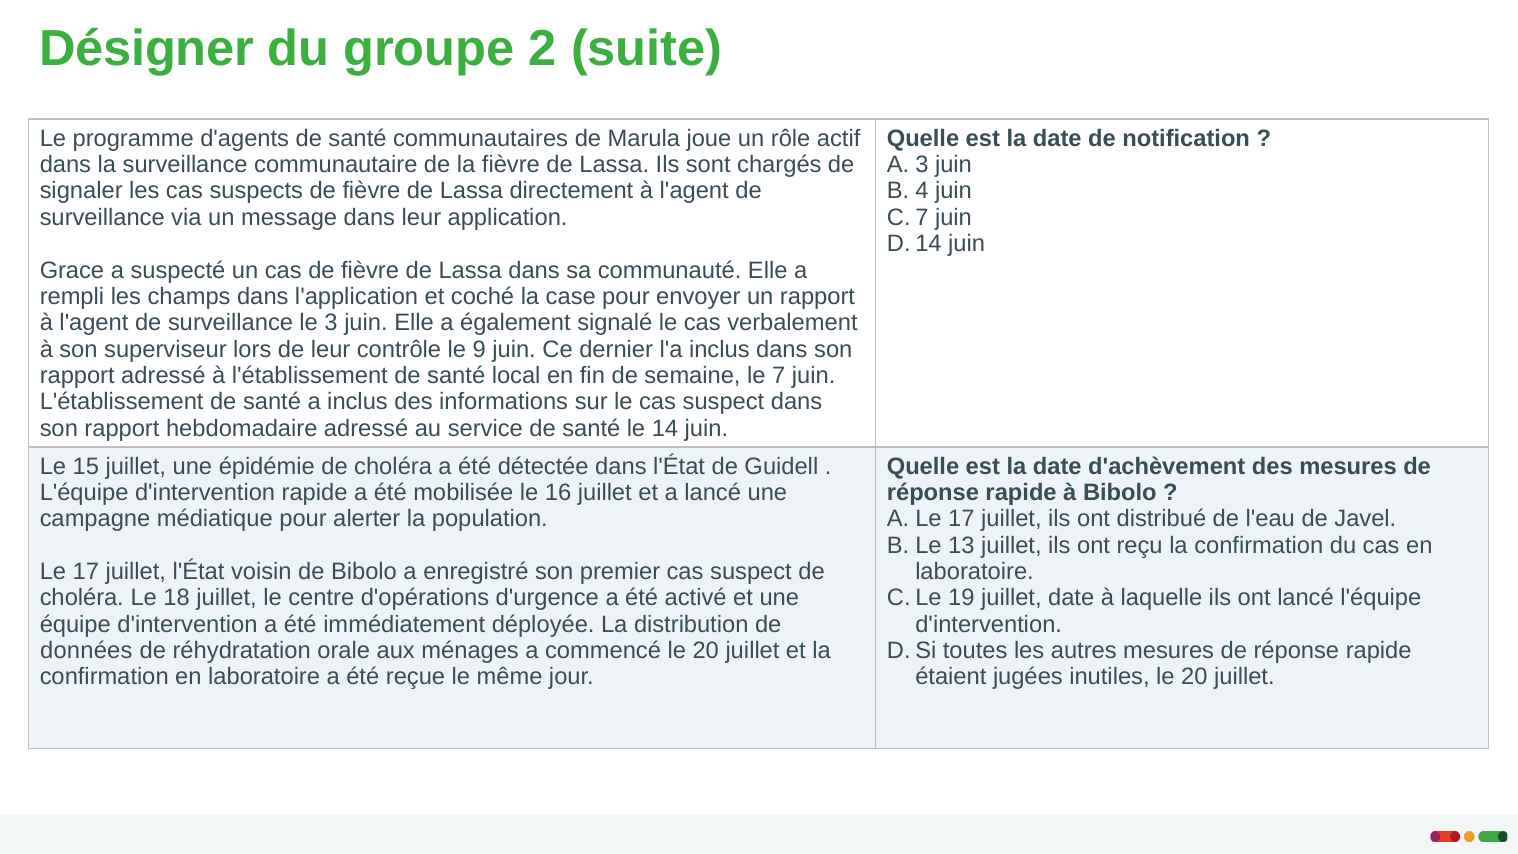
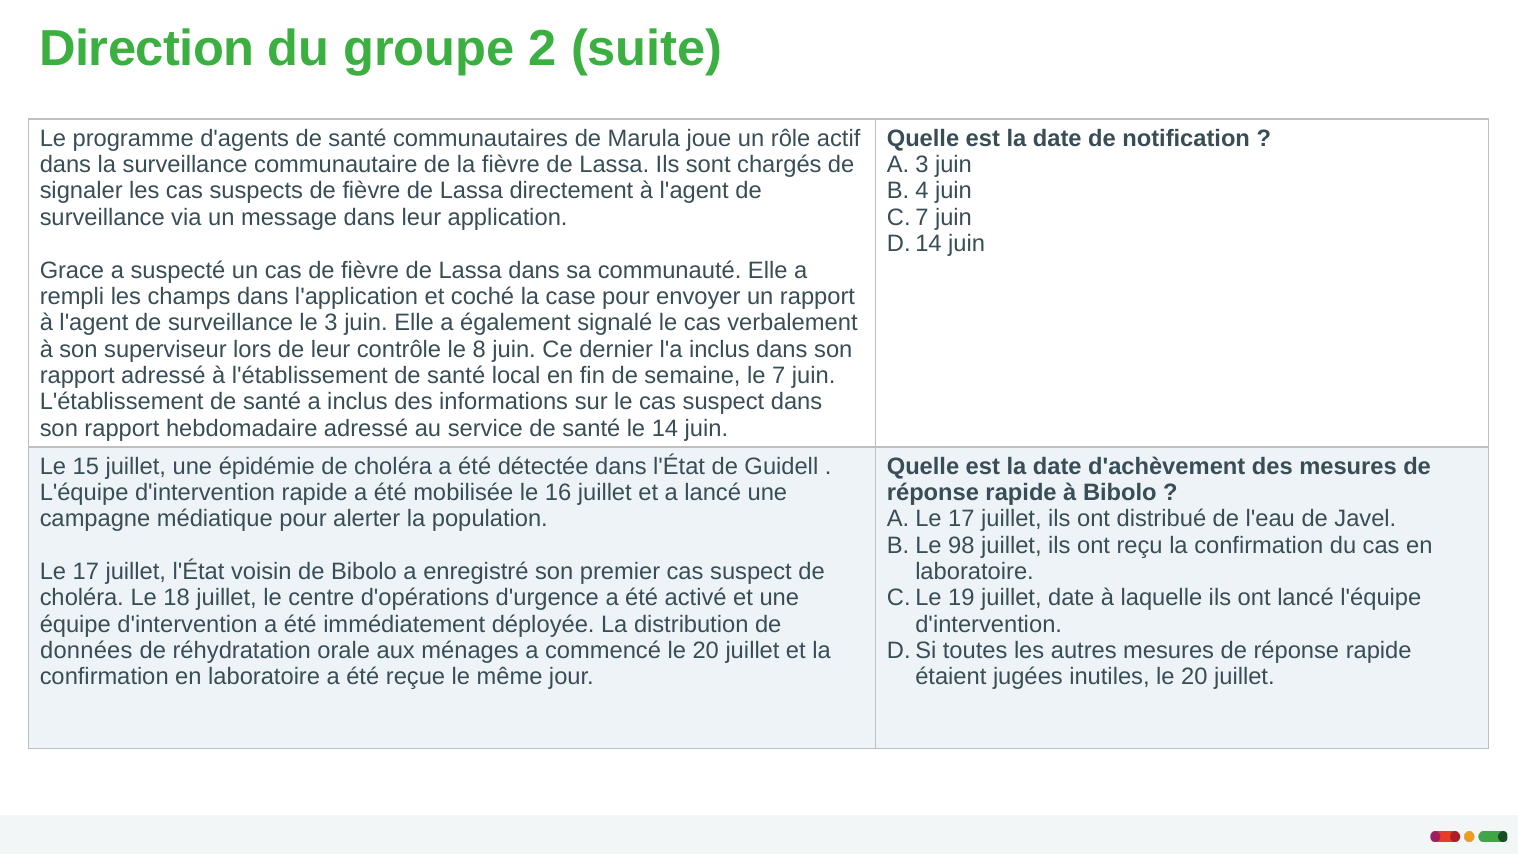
Désigner: Désigner -> Direction (147, 49)
9: 9 -> 8 (479, 349)
13: 13 -> 98 (961, 545)
